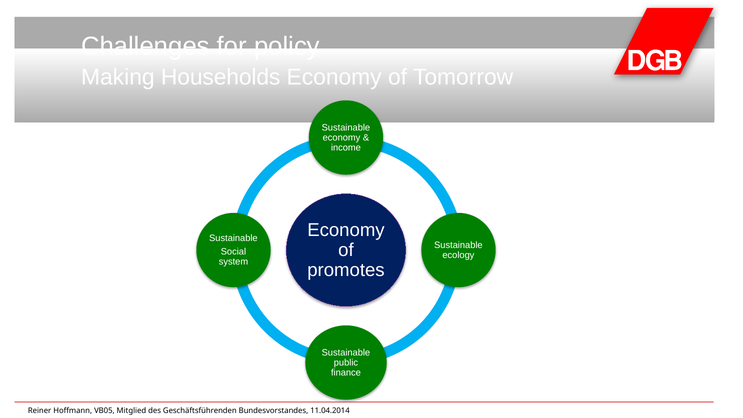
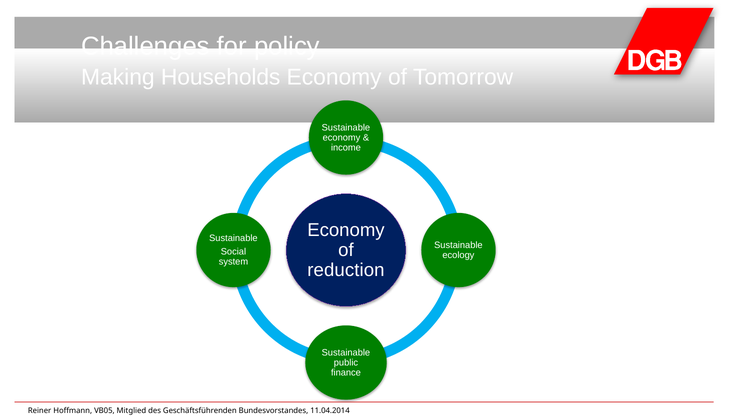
promotes: promotes -> reduction (346, 270)
